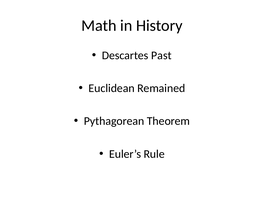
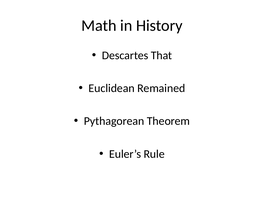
Past: Past -> That (162, 55)
